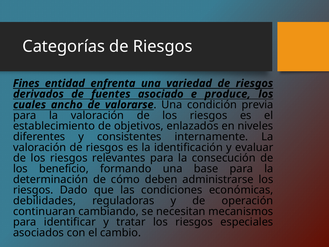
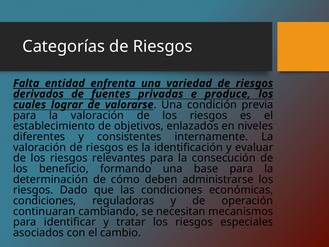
Fines: Fines -> Falta (26, 83)
asociado: asociado -> privadas (161, 94)
ancho: ancho -> lograr (67, 105)
debilidades: debilidades -> condiciones (45, 201)
